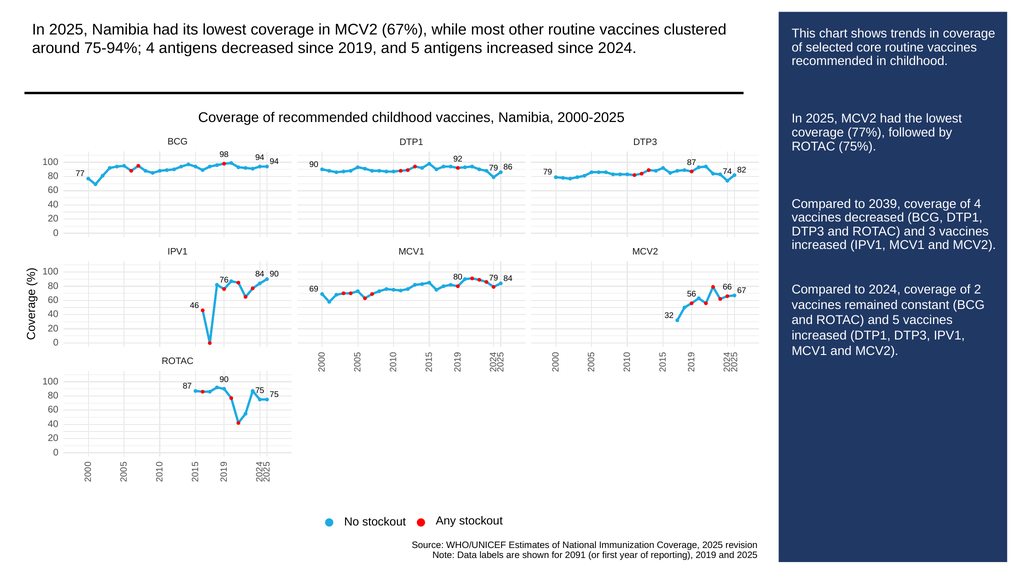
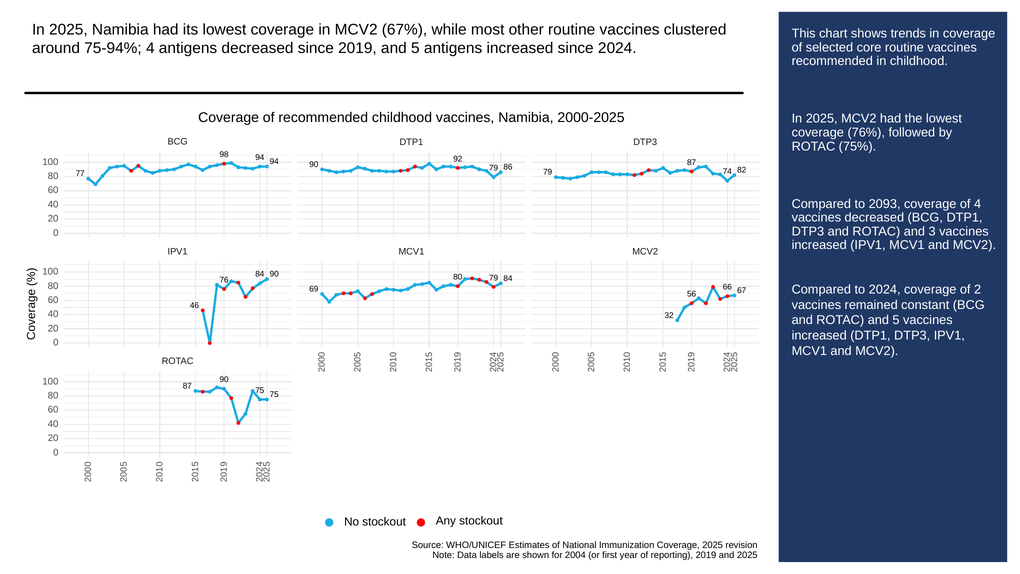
77%: 77% -> 76% (866, 132)
2039: 2039 -> 2093 (885, 204)
2091: 2091 -> 2004 (575, 555)
